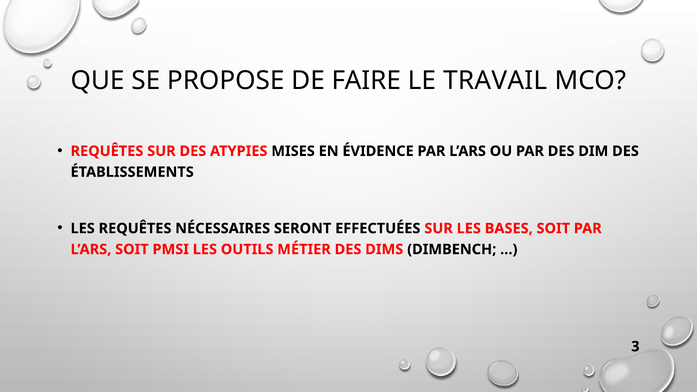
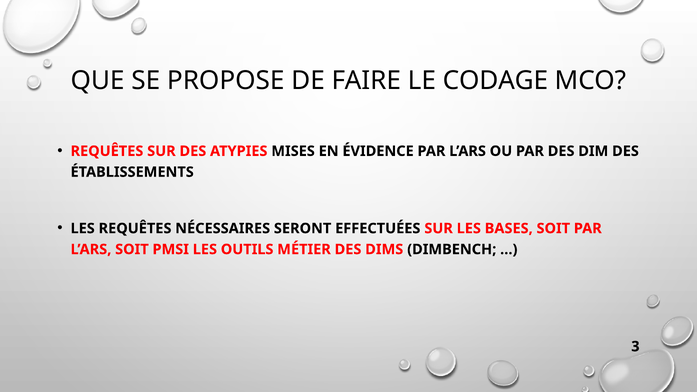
TRAVAIL: TRAVAIL -> CODAGE (495, 81)
